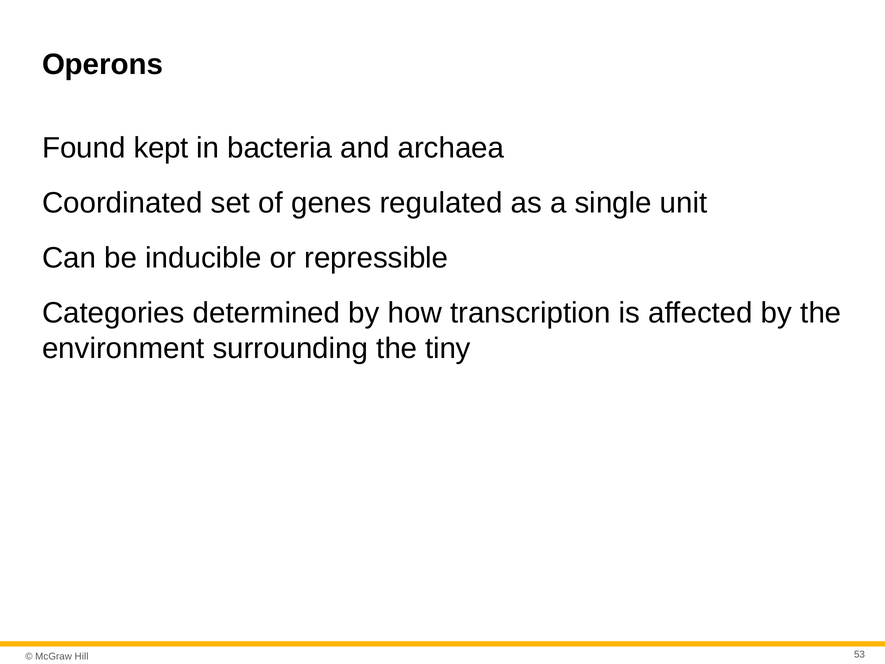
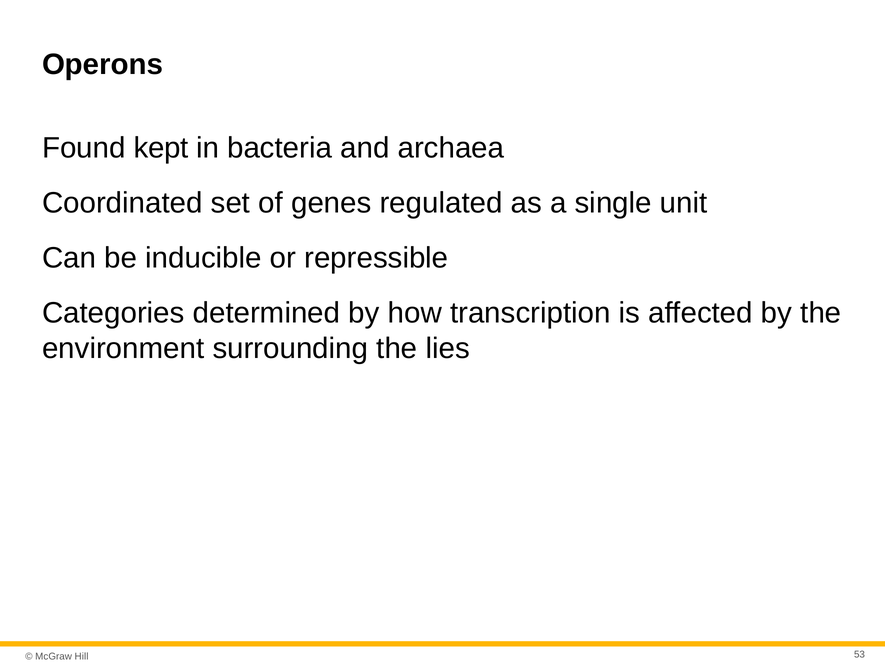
tiny: tiny -> lies (448, 348)
